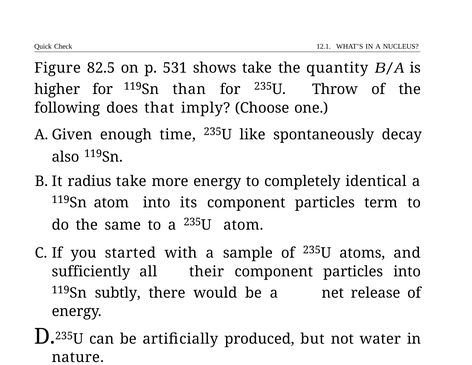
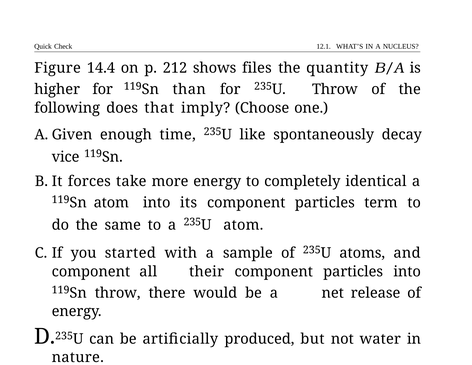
82.5: 82.5 -> 14.4 (101, 68)
531: 531 -> 212 (175, 68)
shows take: take -> files (257, 68)
also: also -> vice (66, 157)
radius: radius -> forces (89, 181)
sufficiently: sufficiently -> component (91, 271)
subtly: subtly -> throw (118, 293)
